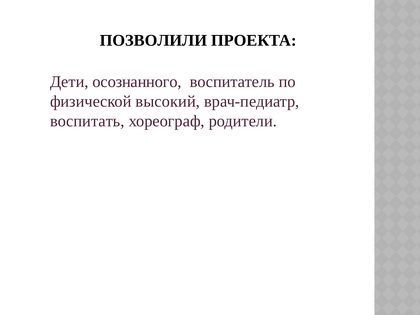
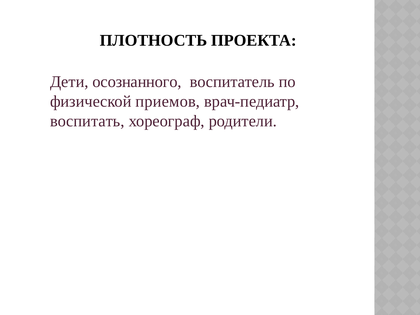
ПОЗВОЛИЛИ: ПОЗВОЛИЛИ -> ПЛОТНОСТЬ (153, 40)
высокий: высокий -> приемов (168, 101)
